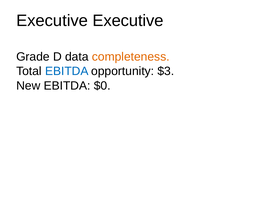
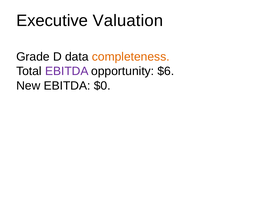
Executive Executive: Executive -> Valuation (128, 21)
EBITDA colour: blue -> purple (67, 71)
$3: $3 -> $6 (166, 71)
